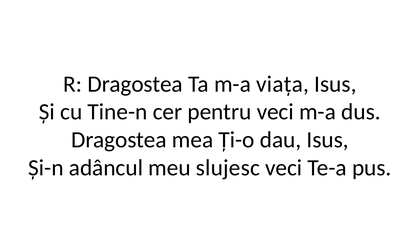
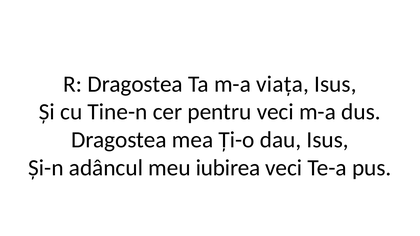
slujesc: slujesc -> iubirea (228, 168)
